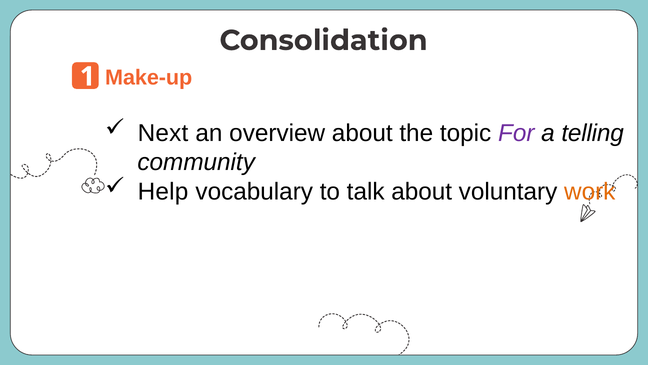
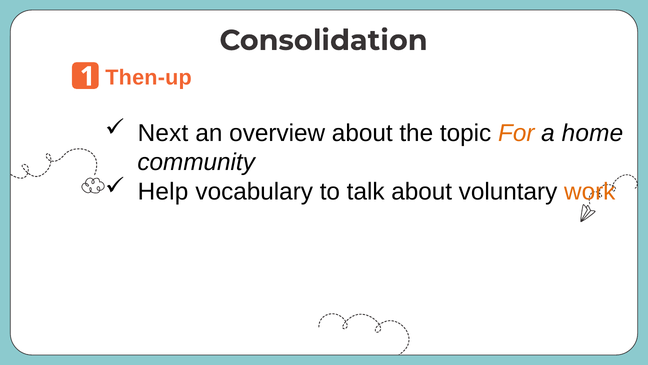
Make-up: Make-up -> Then-up (149, 77)
For colour: purple -> orange (516, 133)
telling: telling -> home (592, 133)
